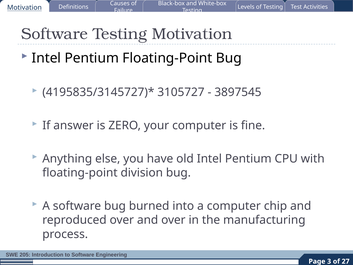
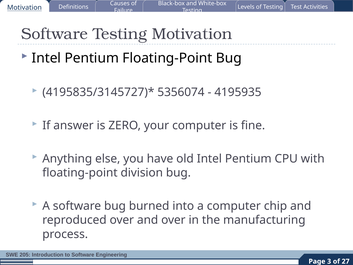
3105727: 3105727 -> 5356074 (181, 92)
3897545: 3897545 -> 4195935 (238, 92)
